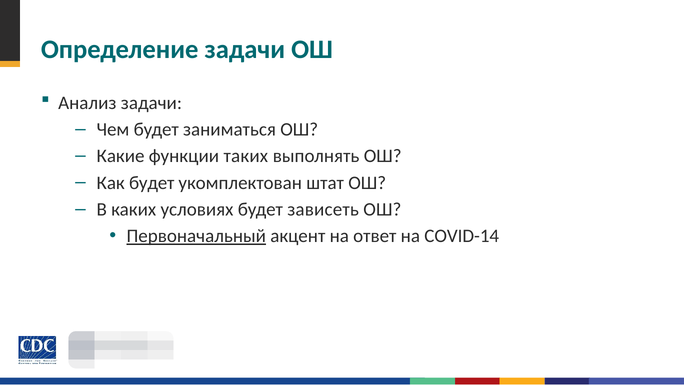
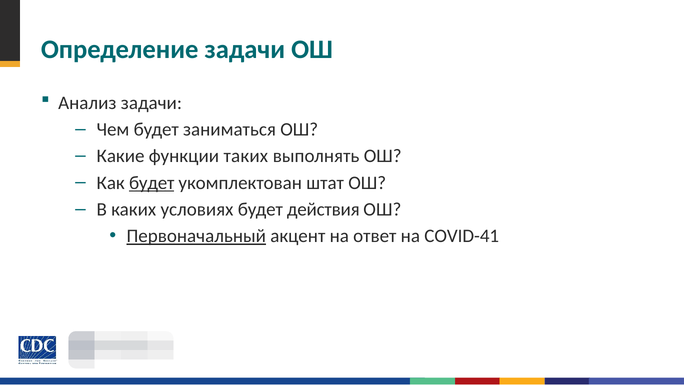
будет underline: none -> present (152, 183)
зависеть: зависеть -> действия (323, 209)
COVID-14: COVID-14 -> COVID-41 (462, 236)
